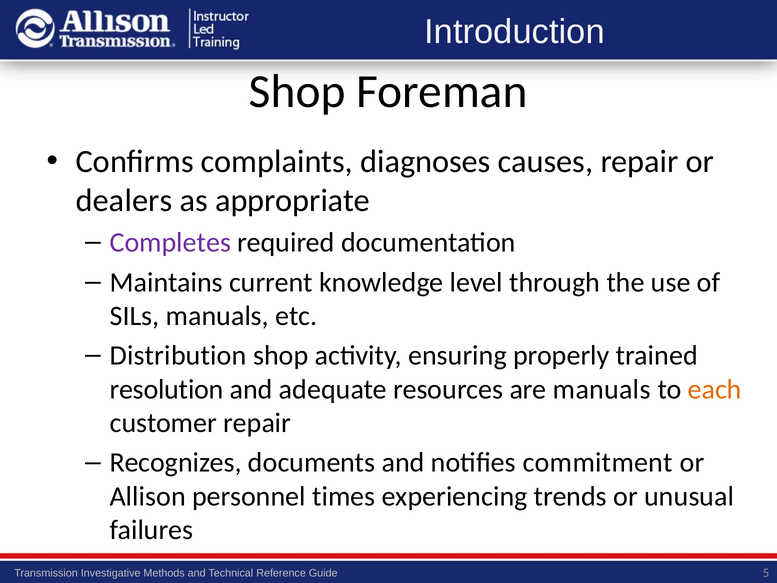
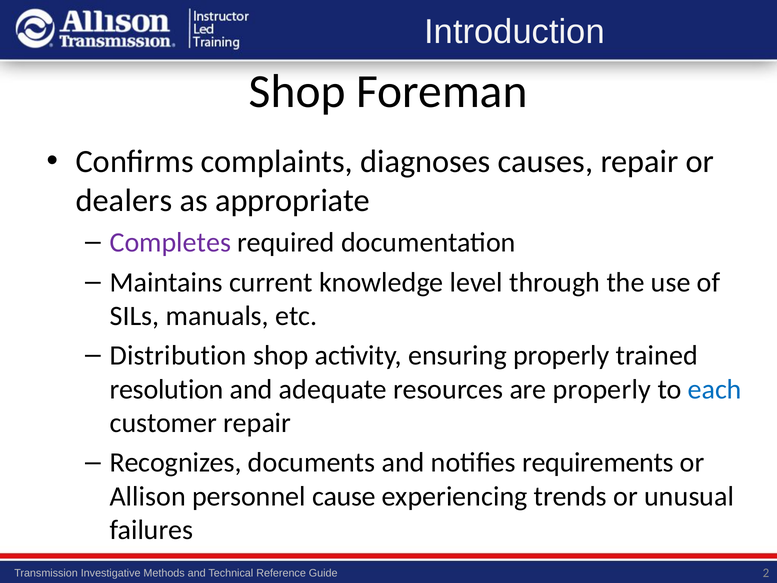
are manuals: manuals -> properly (602, 389)
each colour: orange -> blue (715, 389)
commitment: commitment -> requirements (598, 462)
times: times -> cause (344, 496)
5: 5 -> 2 (766, 573)
